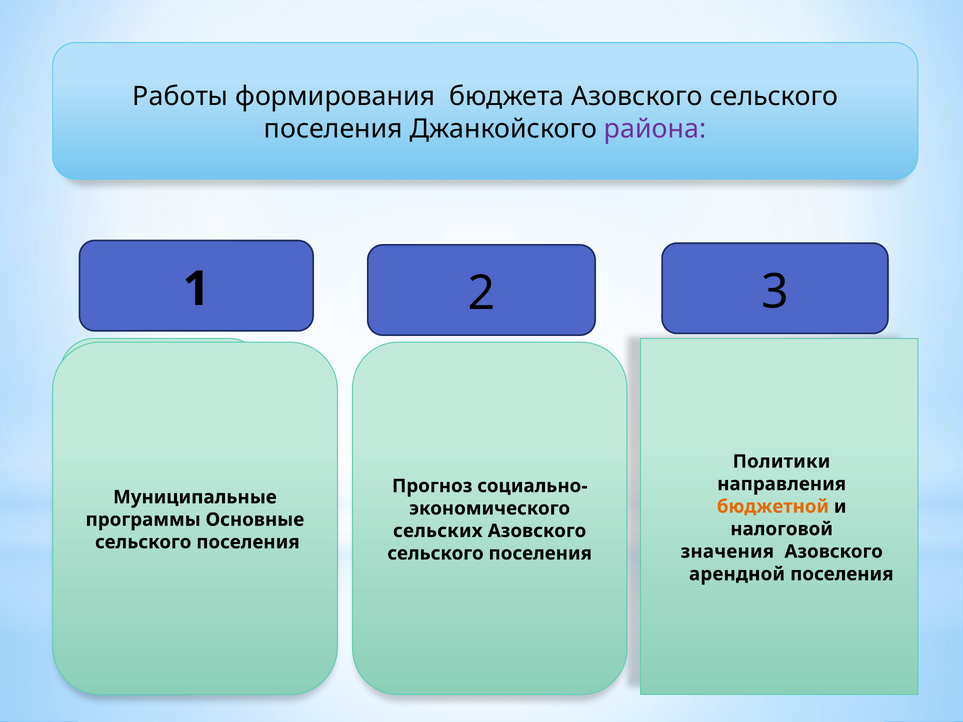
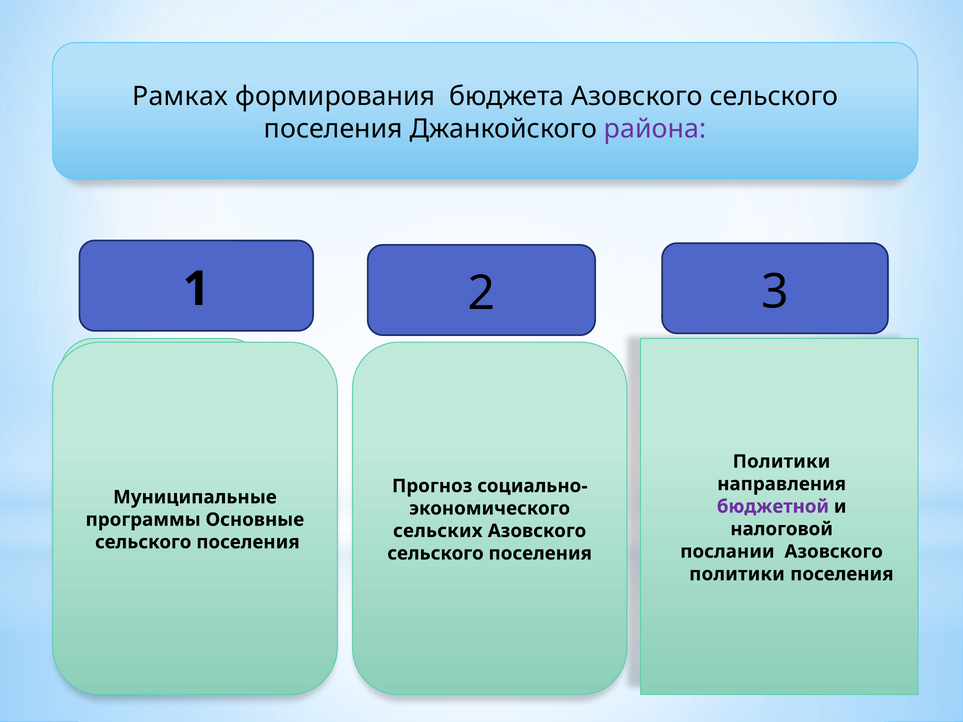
Работы: Работы -> Рамках (180, 97)
бюджетной colour: orange -> purple (773, 507)
значения: значения -> послании (727, 552)
арендной: арендной -> политики (737, 574)
